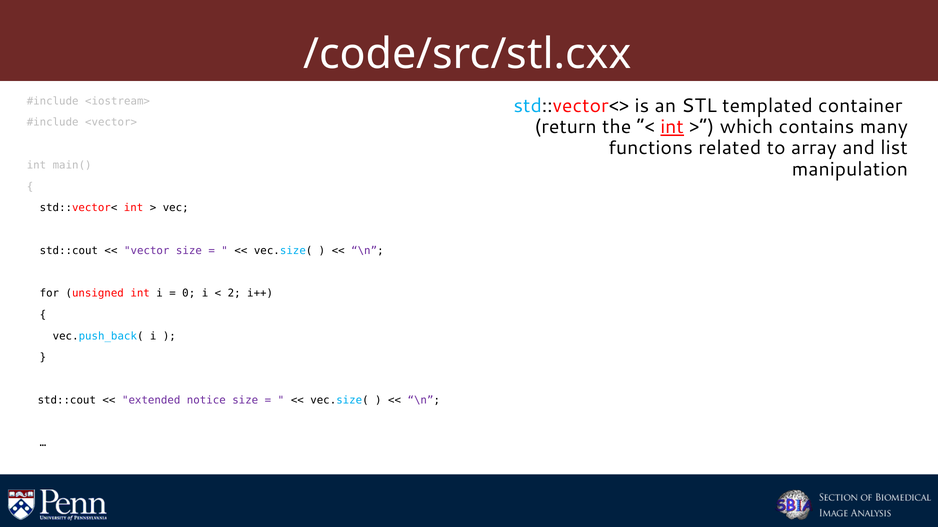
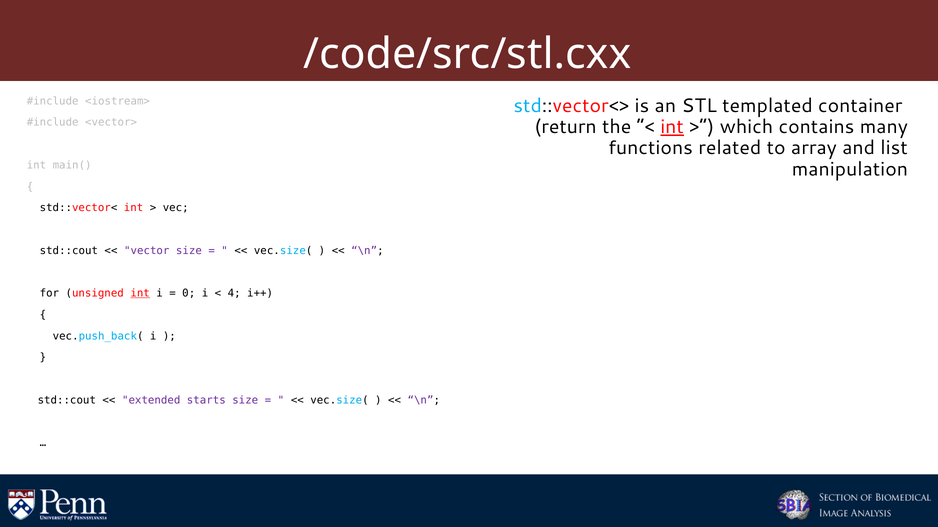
int underline: none -> present (140, 294)
2: 2 -> 4 (234, 294)
notice: notice -> starts (206, 401)
